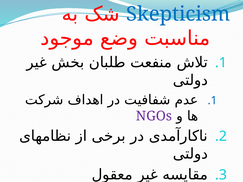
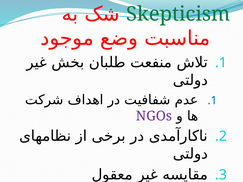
Skepticism colour: blue -> green (178, 14)
